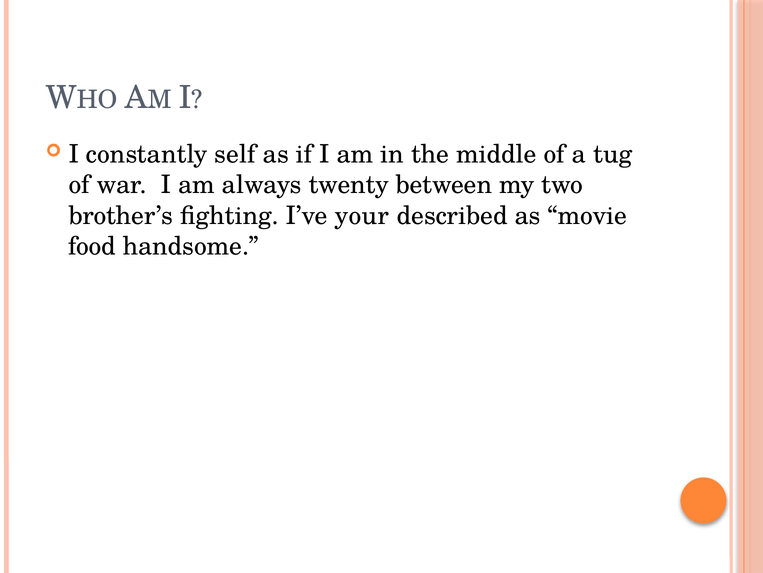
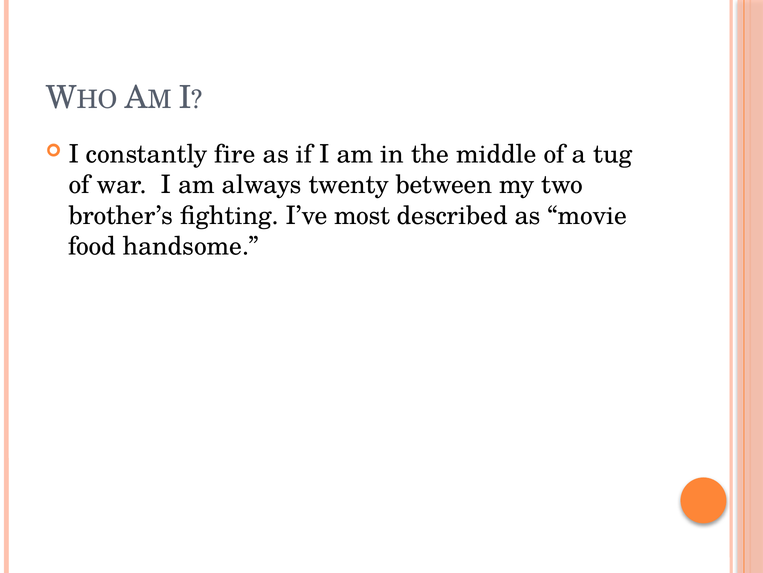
self: self -> fire (235, 154)
your: your -> most (362, 215)
